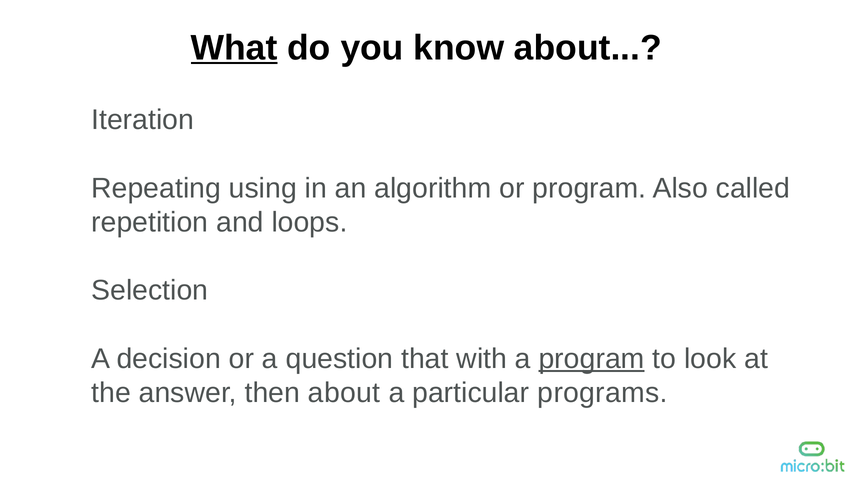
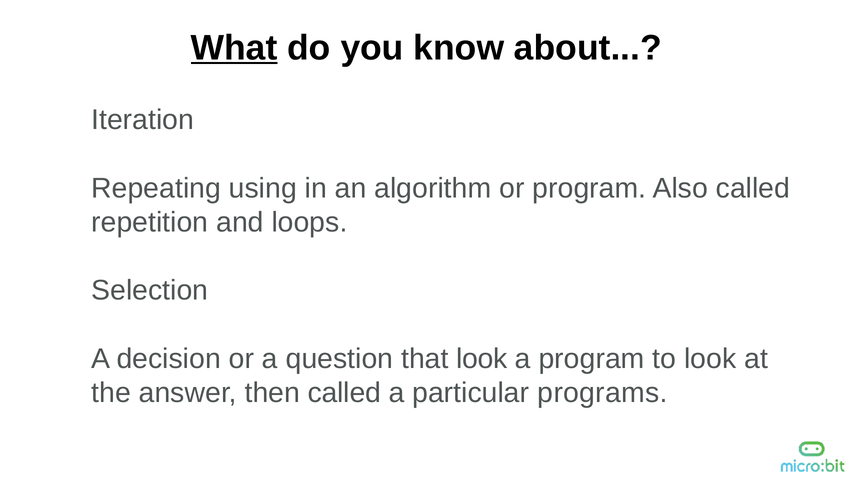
that with: with -> look (482, 359)
program underline: present -> none (592, 359)
then about: about -> called (344, 393)
